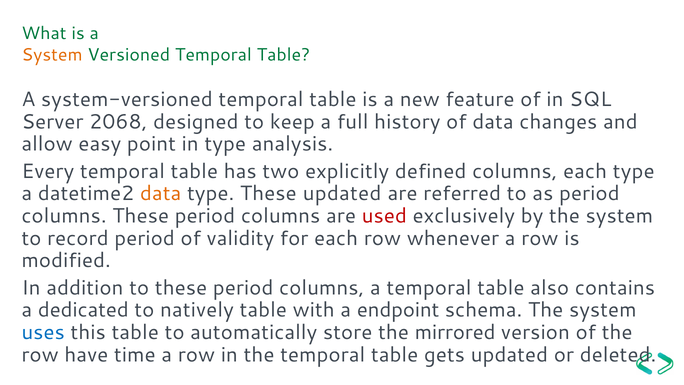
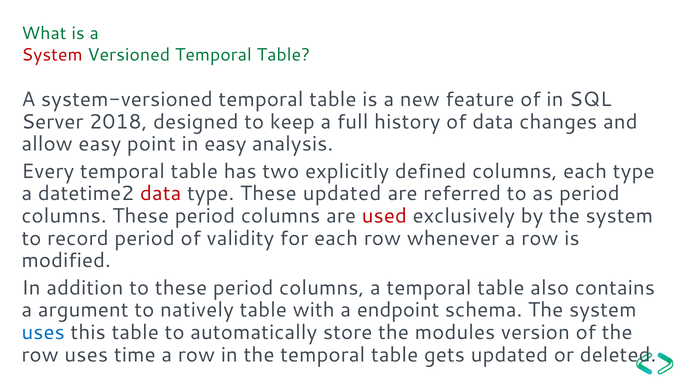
System colour: orange -> red (52, 55)
2068: 2068 -> 2018 (118, 122)
in type: type -> easy (225, 144)
data colour: orange -> red (161, 193)
dedicated: dedicated -> argument (83, 310)
mirrored: mirrored -> modules (455, 332)
row have: have -> uses (86, 355)
